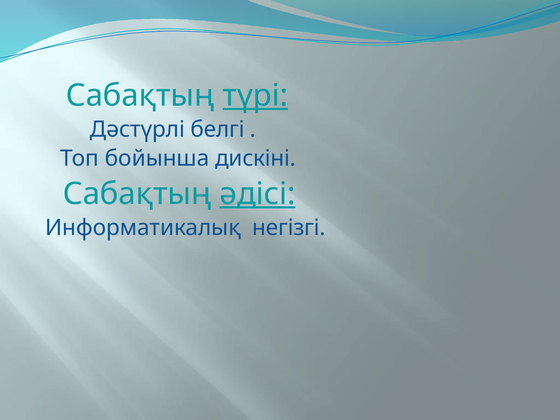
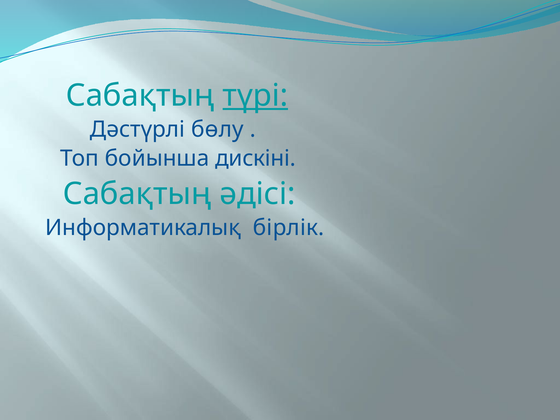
белгі: белгі -> бөлу (217, 129)
әдісі underline: present -> none (258, 194)
негізгі: негізгі -> бірлік (289, 228)
